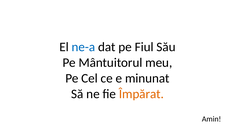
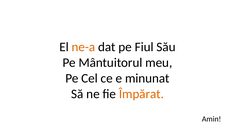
ne-a colour: blue -> orange (83, 47)
